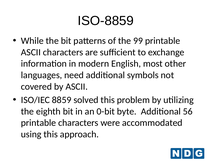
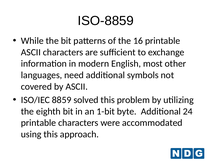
99: 99 -> 16 (138, 41)
0-bit: 0-bit -> 1-bit (106, 112)
56: 56 -> 24 (188, 112)
